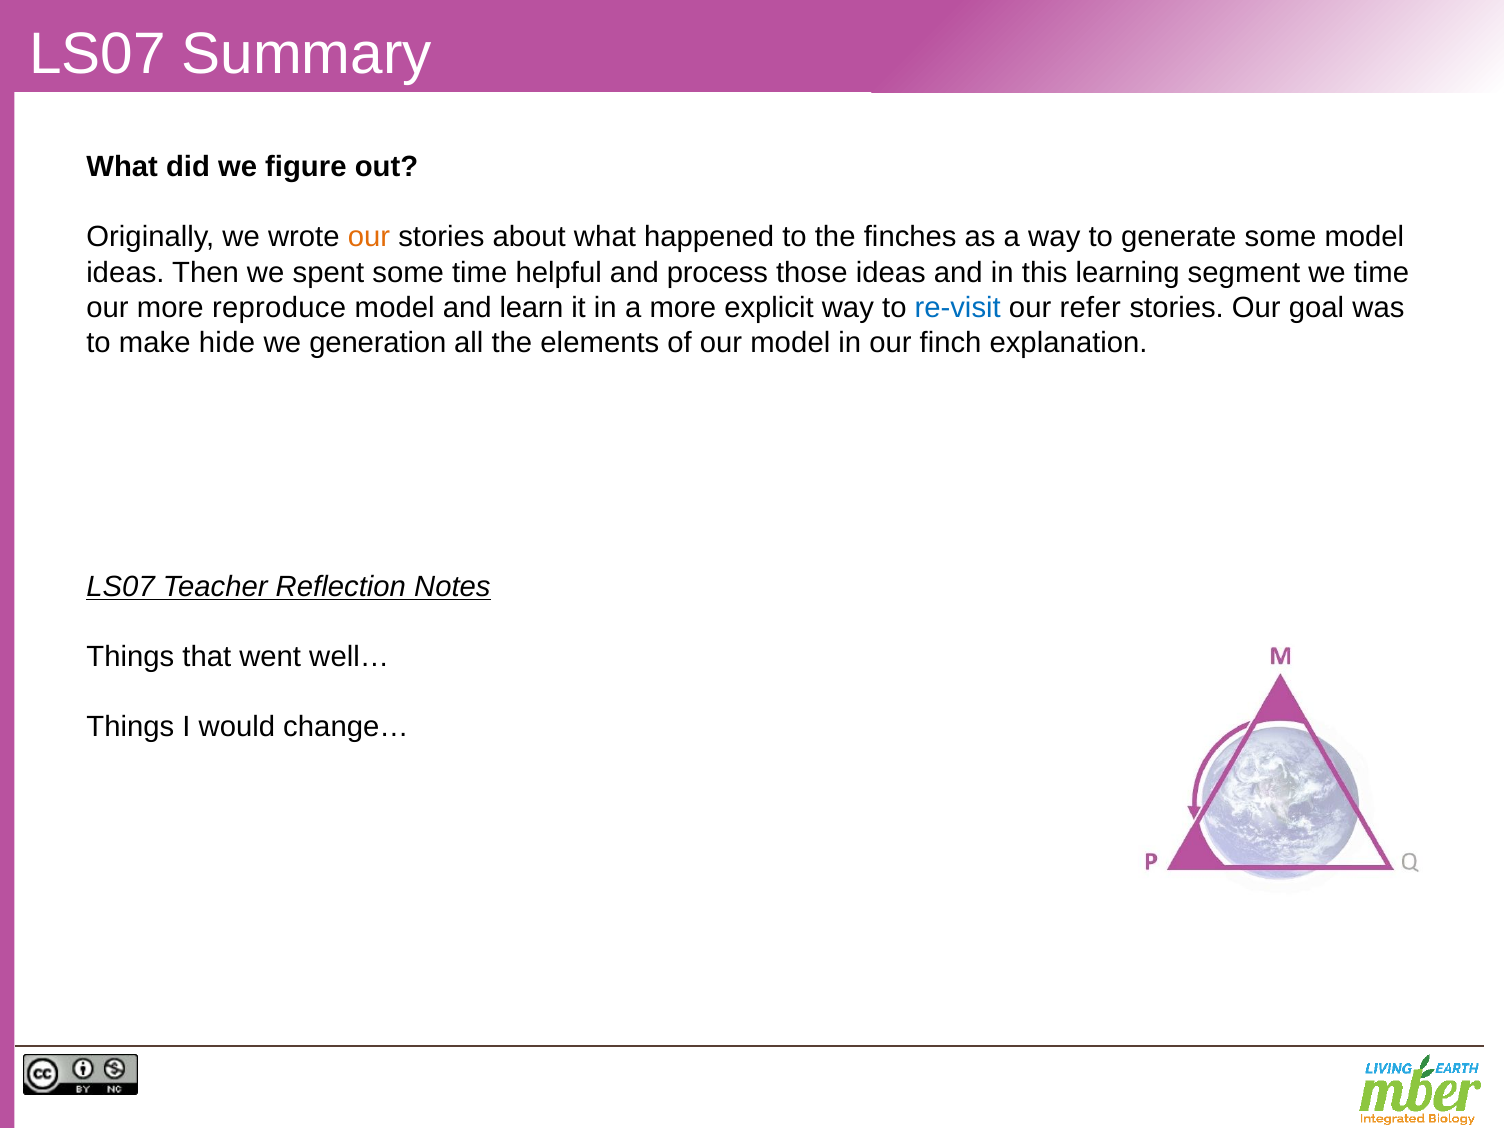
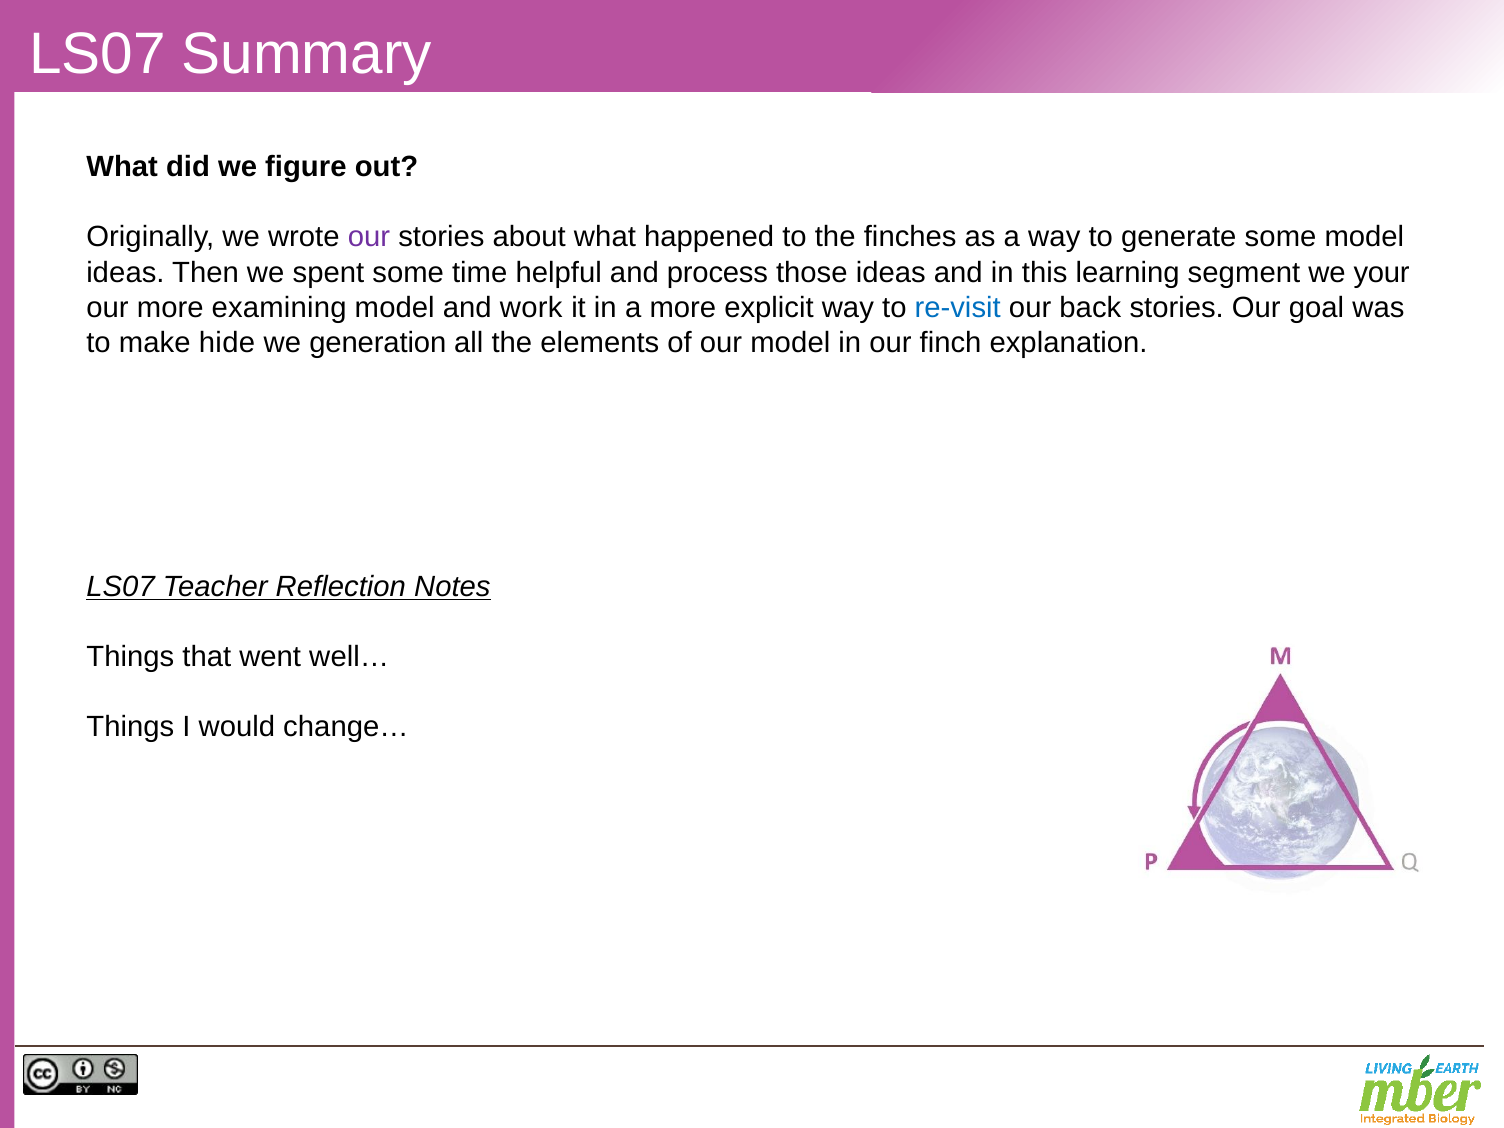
our colour: orange -> purple (369, 237)
we time: time -> your (1382, 272)
reproduce: reproduce -> examining (279, 307)
learn: learn -> work (531, 307)
refer: refer -> back (1090, 307)
